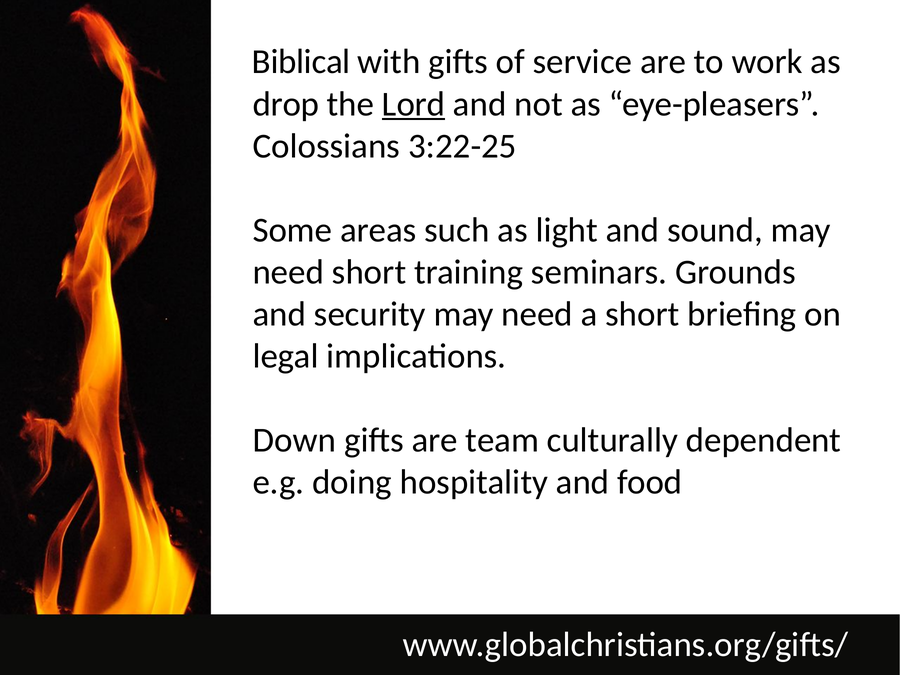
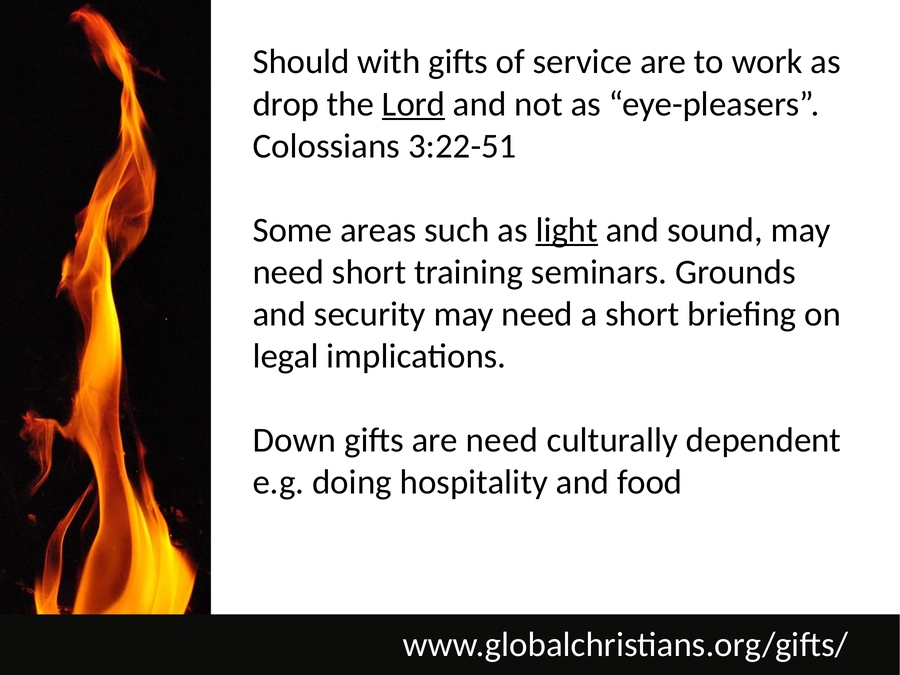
Biblical: Biblical -> Should (301, 62)
3:22-25: 3:22-25 -> 3:22-51 (462, 146)
light underline: none -> present (567, 230)
are team: team -> need (502, 440)
